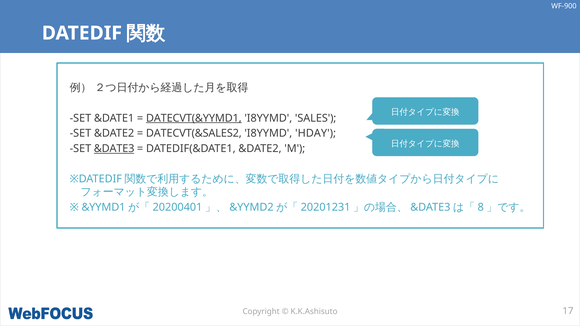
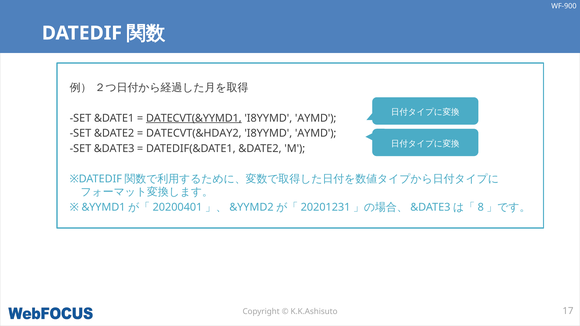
SALES: SALES -> AYMD (316, 118)
DATECVT(&SALES2: DATECVT(&SALES2 -> DATECVT(&HDAY2 (194, 133)
HDAY: HDAY -> AYMD (316, 133)
&DATE3 underline: present -> none (114, 149)
